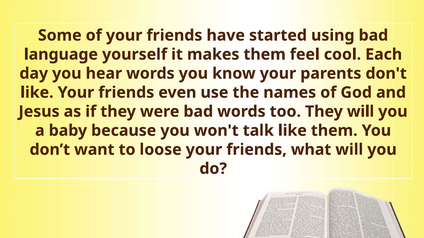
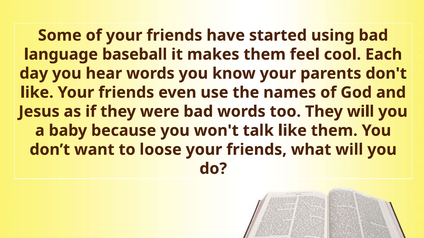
yourself: yourself -> baseball (135, 55)
